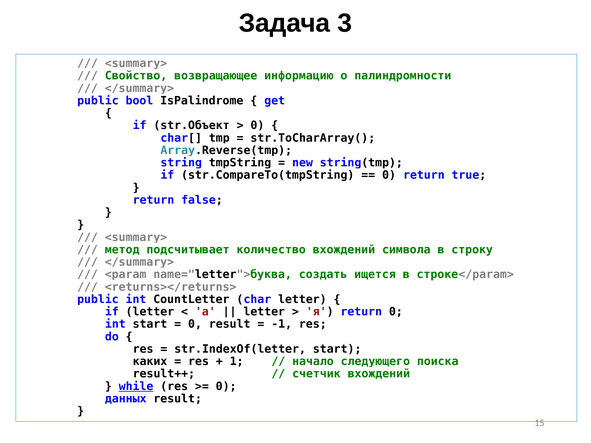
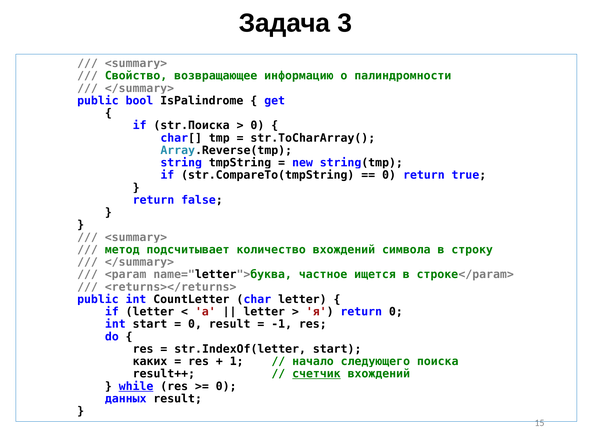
str.Объект: str.Объект -> str.Поиска (192, 126)
создать: создать -> частное (323, 275)
счетчик underline: none -> present (316, 374)
